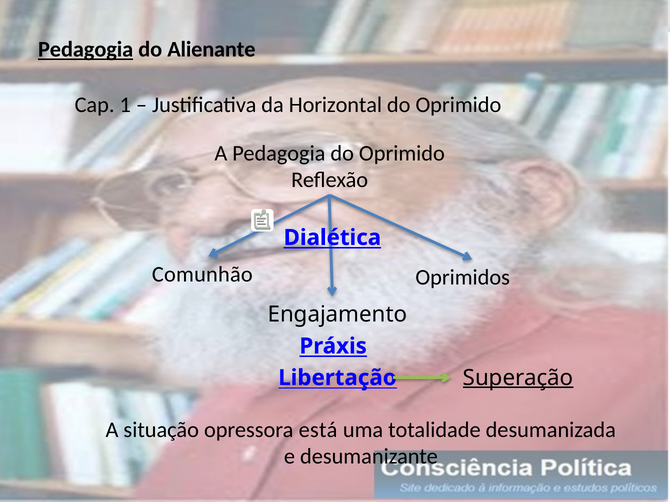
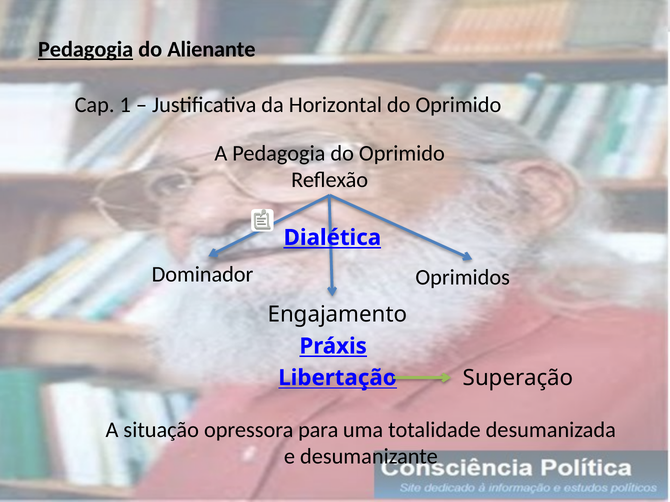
Comunhão: Comunhão -> Dominador (202, 275)
Superação underline: present -> none (518, 378)
está: está -> para (318, 430)
